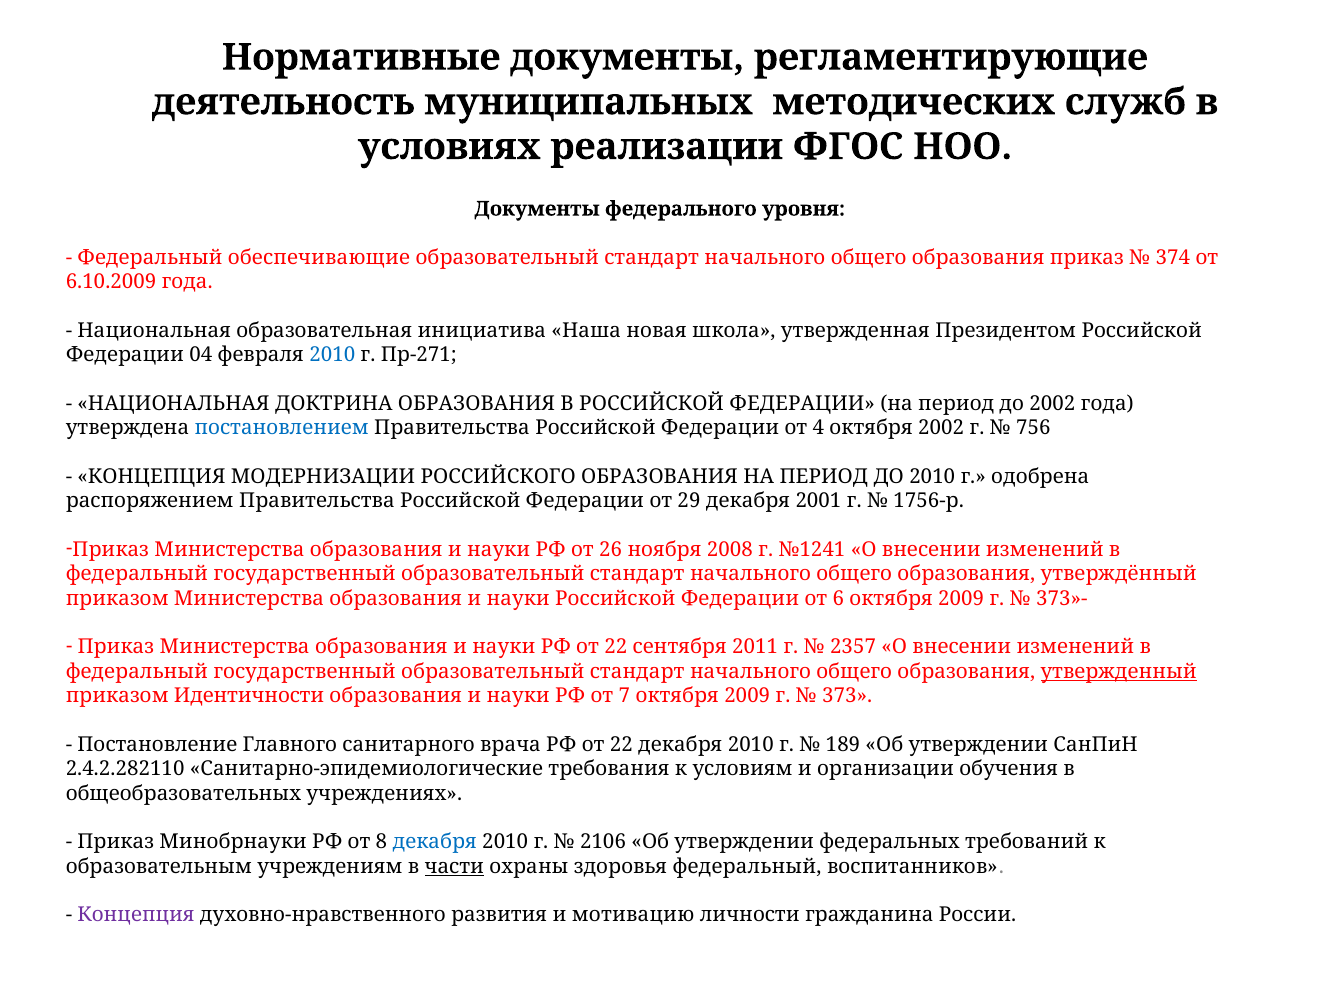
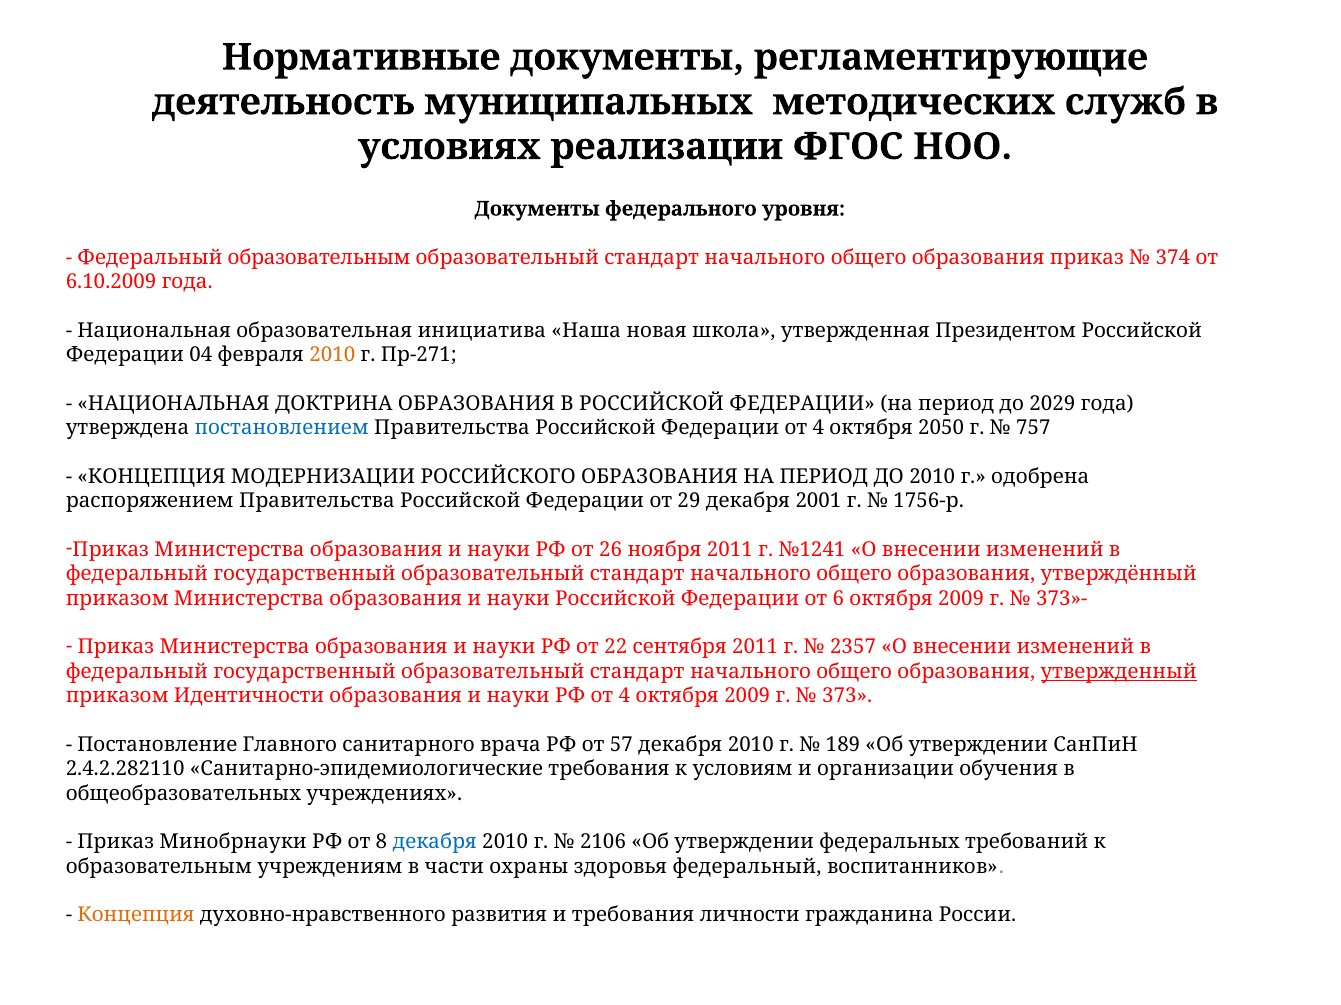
Федеральный обеспечивающие: обеспечивающие -> образовательным (319, 257)
2010 colour: blue -> orange (332, 355)
до 2002: 2002 -> 2029 (1052, 404)
октября 2002: 2002 -> 2050 (941, 428)
756: 756 -> 757 (1033, 428)
ноября 2008: 2008 -> 2011 (730, 550)
РФ от 7: 7 -> 4 (624, 697)
врача РФ от 22: 22 -> 57 (621, 745)
части underline: present -> none (454, 867)
Концепция colour: purple -> orange (136, 916)
и мотивацию: мотивацию -> требования (633, 916)
